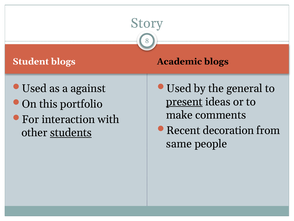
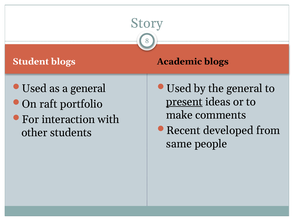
a against: against -> general (88, 88)
this: this -> raft (48, 104)
decoration: decoration -> developed (228, 130)
students underline: present -> none (71, 132)
